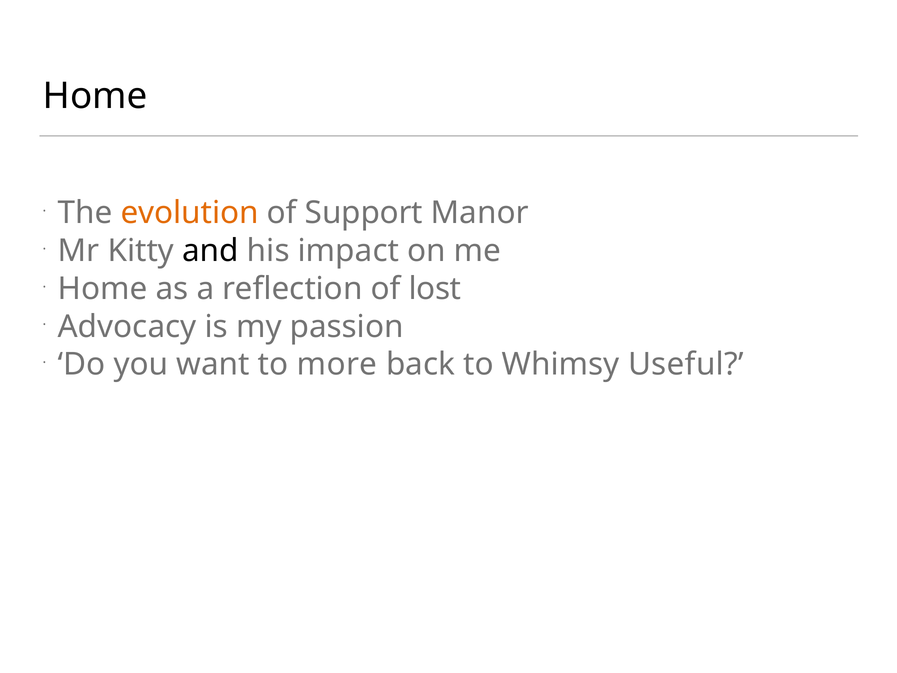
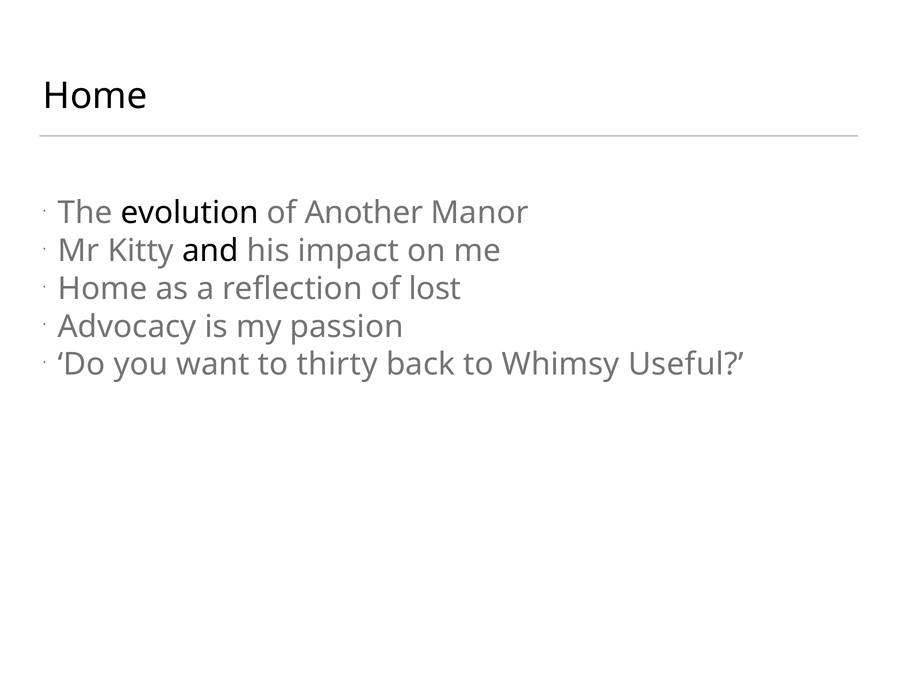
evolution colour: orange -> black (190, 213)
Support: Support -> Another (364, 213)
more: more -> thirty (337, 364)
